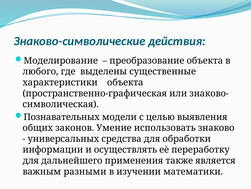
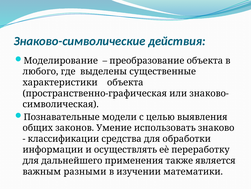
Познавательных: Познавательных -> Познавательные (62, 117)
универсальных: универсальных -> классификации (63, 138)
